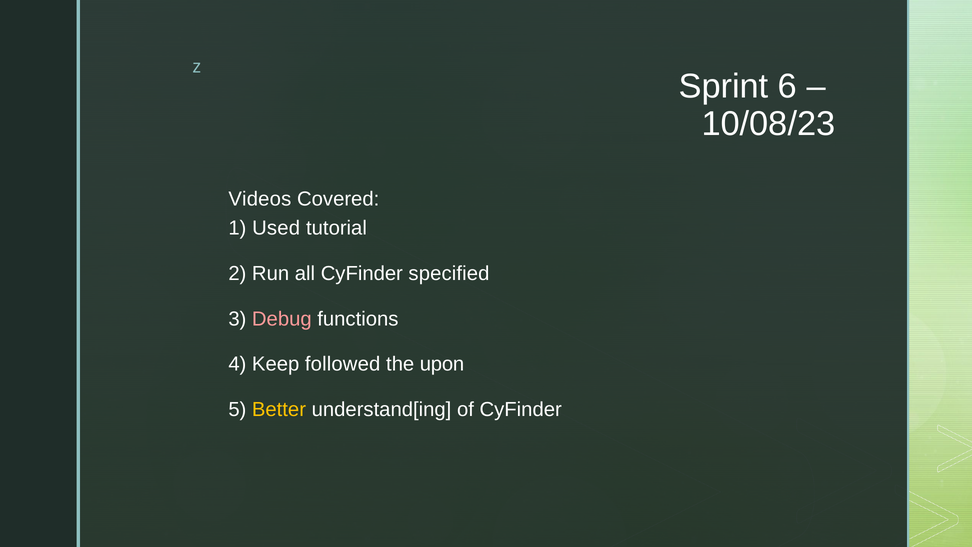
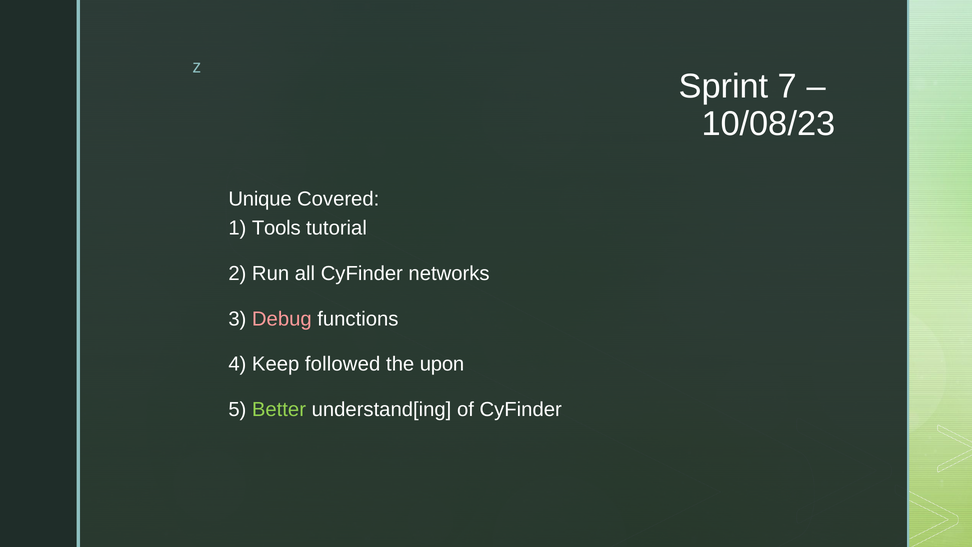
6: 6 -> 7 (788, 86)
Videos: Videos -> Unique (260, 199)
Used: Used -> Tools (276, 228)
specified: specified -> networks (449, 273)
Better colour: yellow -> light green (279, 409)
